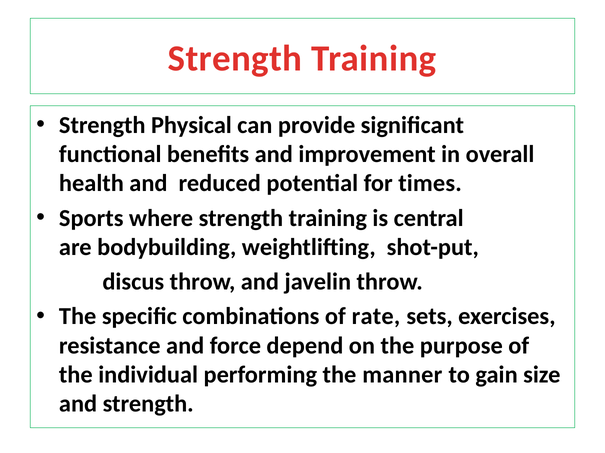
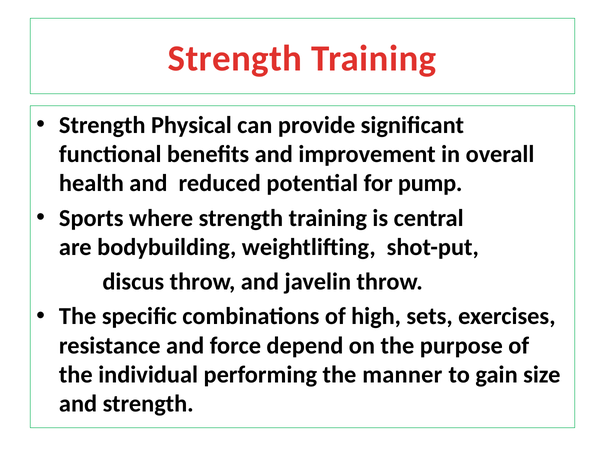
times: times -> pump (430, 184)
rate: rate -> high (376, 317)
